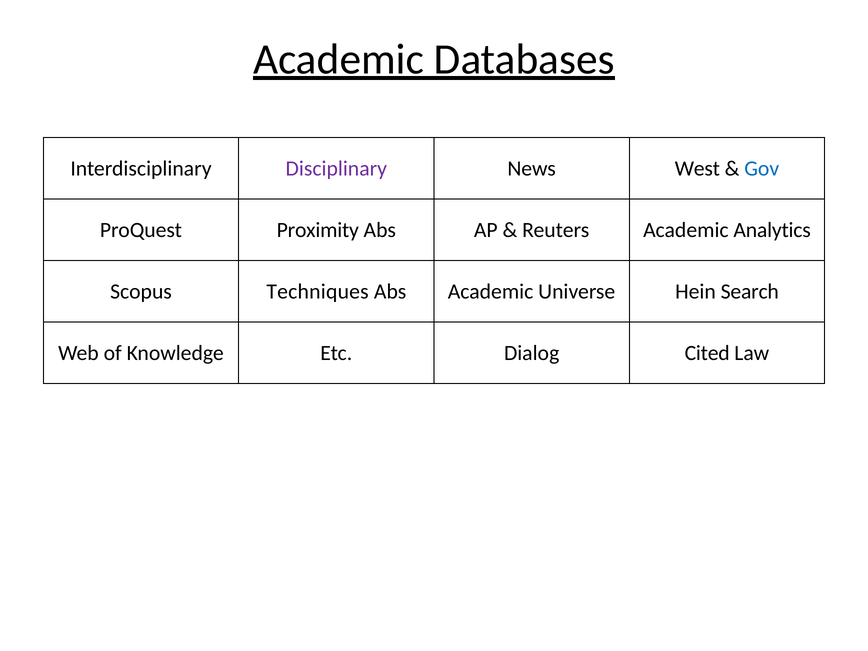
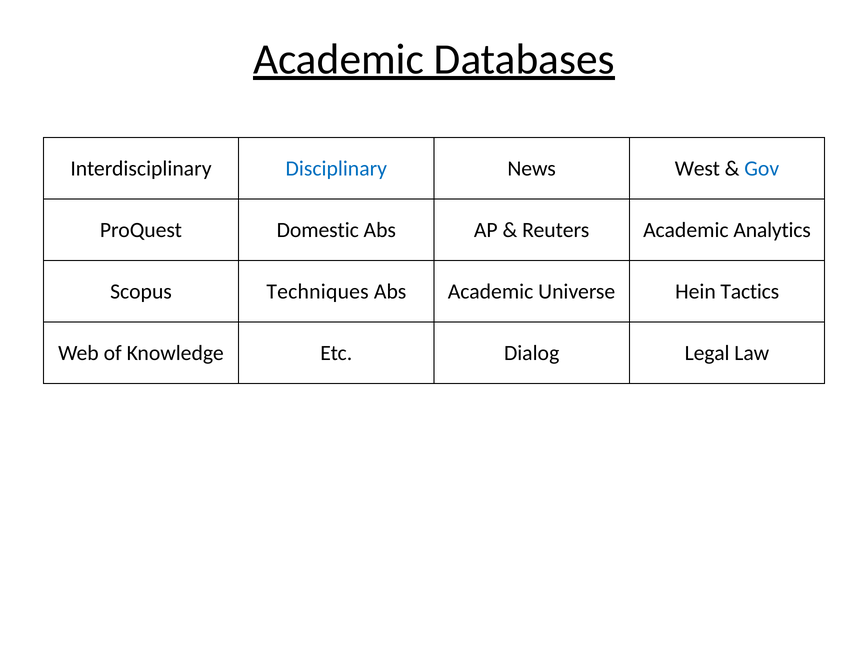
Disciplinary colour: purple -> blue (336, 168)
Proximity: Proximity -> Domestic (318, 230)
Search: Search -> Tactics (750, 291)
Cited: Cited -> Legal (707, 353)
